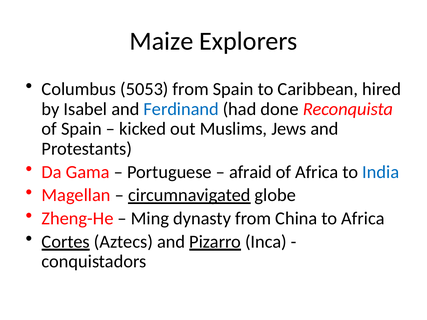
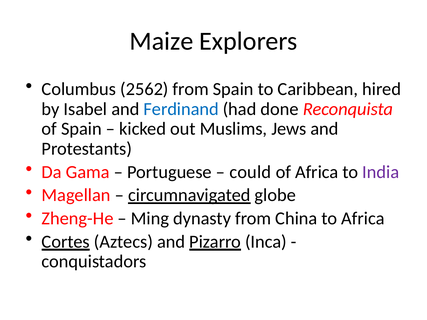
5053: 5053 -> 2562 (144, 89)
afraid: afraid -> could (250, 172)
India colour: blue -> purple (381, 172)
